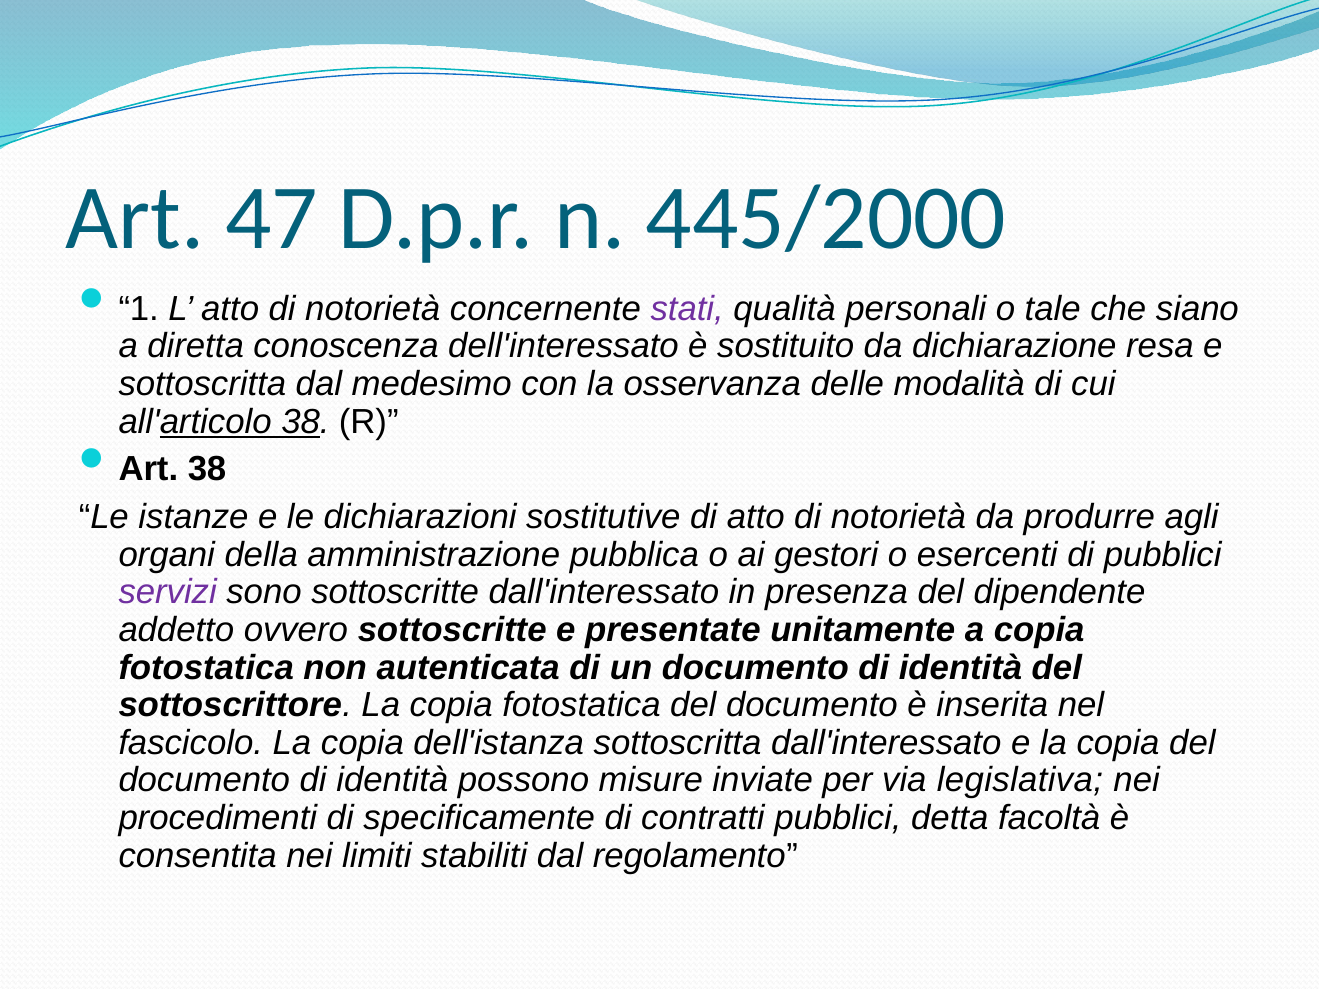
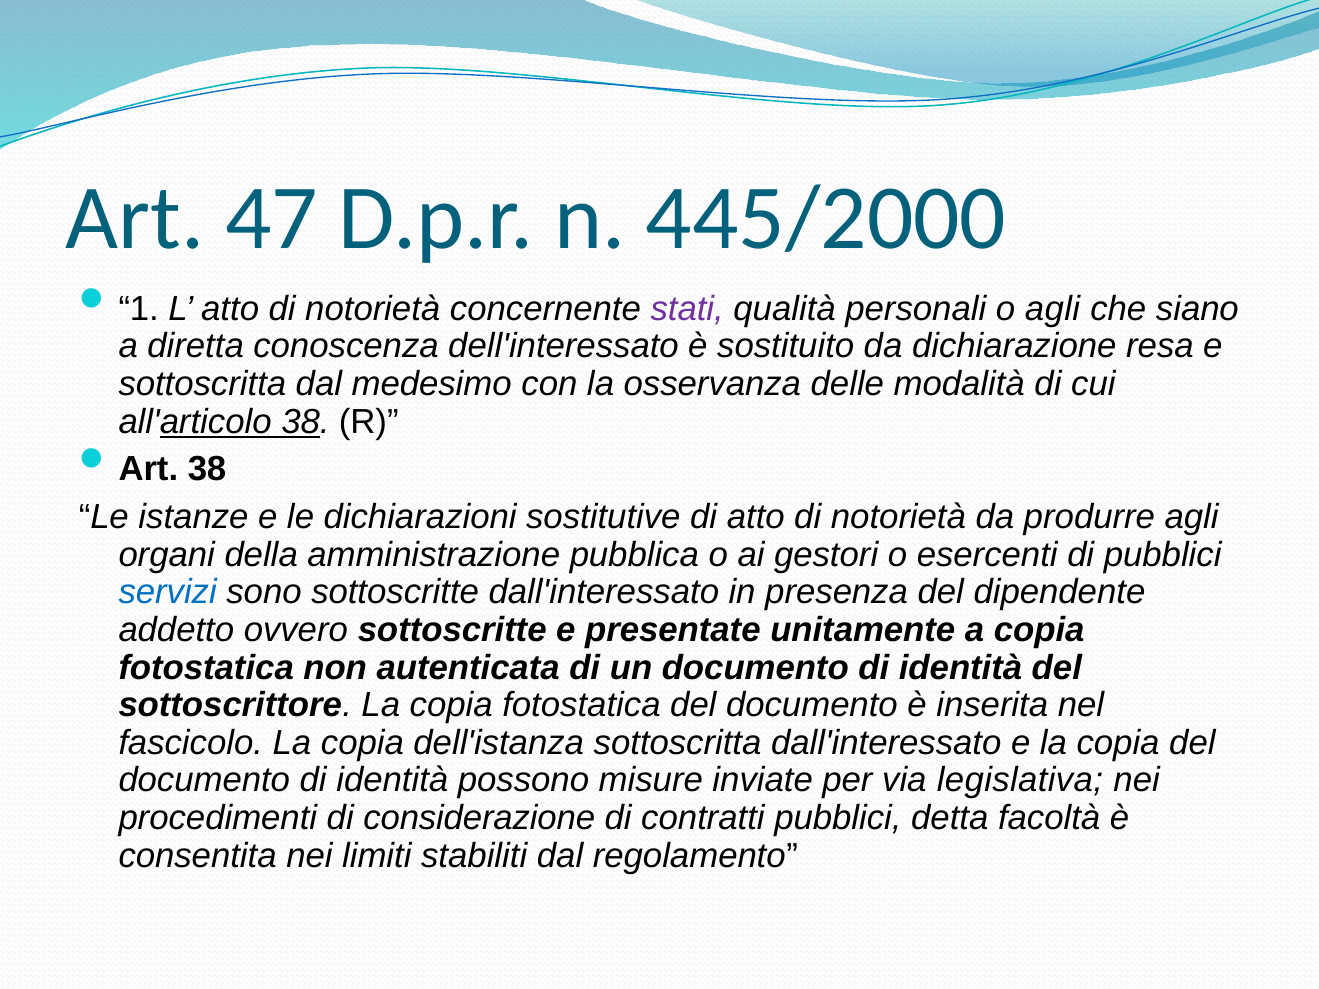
o tale: tale -> agli (1052, 309)
servizi colour: purple -> blue (168, 593)
specificamente: specificamente -> considerazione (479, 818)
